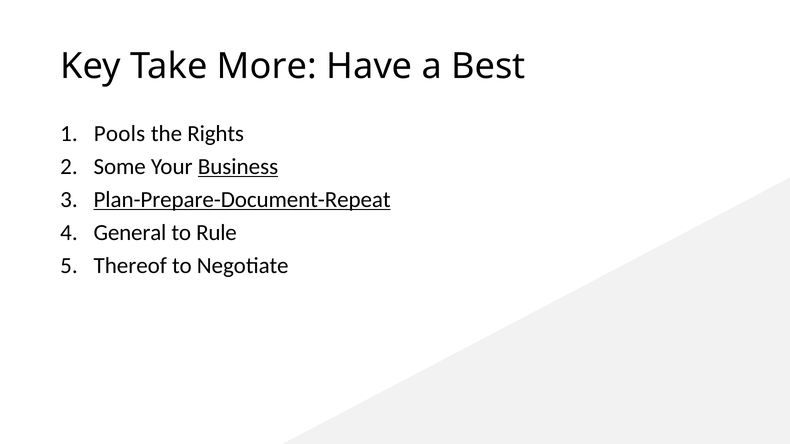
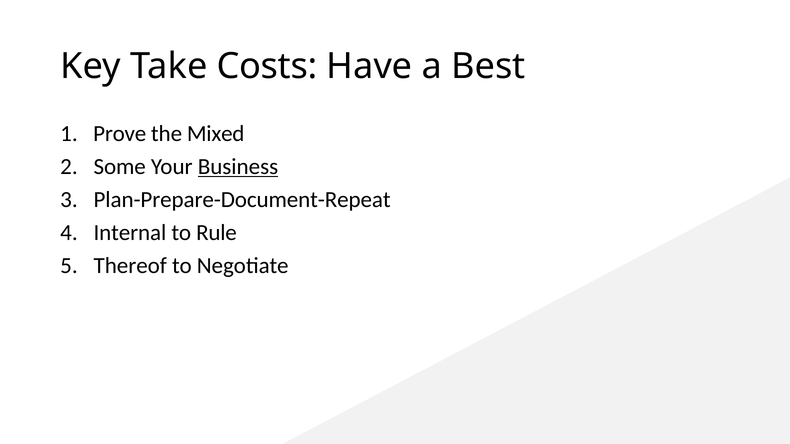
More: More -> Costs (267, 66)
Pools: Pools -> Prove (120, 134)
Rights: Rights -> Mixed (216, 134)
Plan-Prepare-Document-Repeat underline: present -> none (242, 200)
General: General -> Internal (130, 233)
